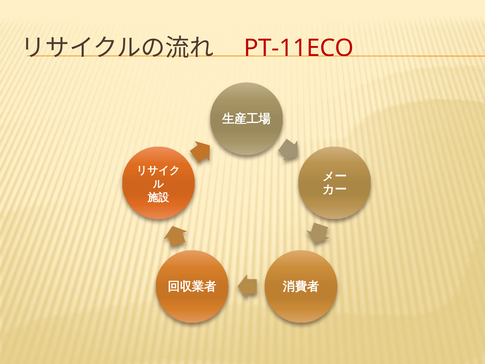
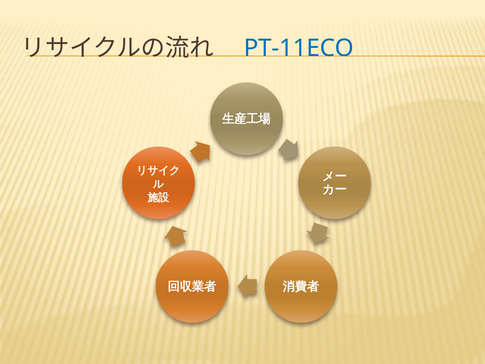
PT-11ECO colour: red -> blue (299, 48)
